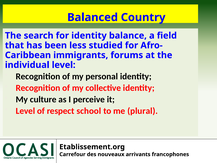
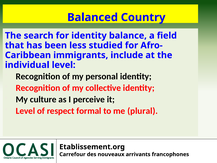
forums: forums -> include (127, 55)
school: school -> formal (89, 111)
